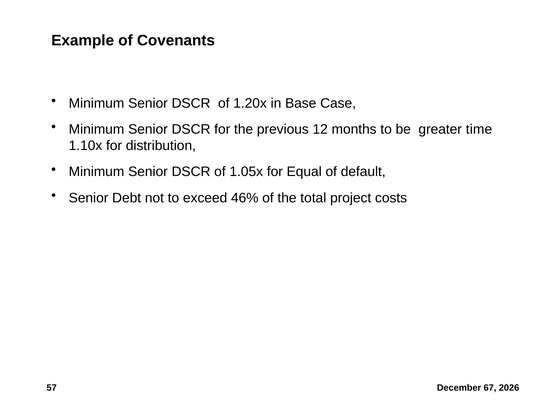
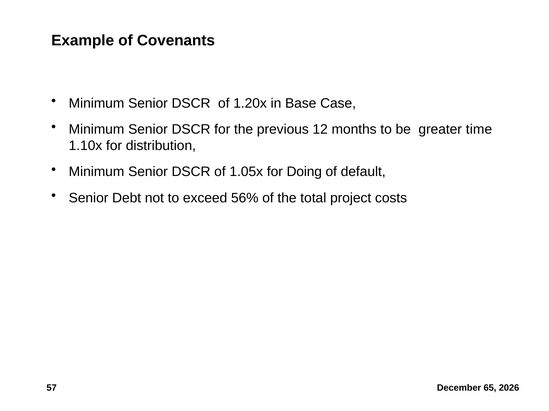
Equal: Equal -> Doing (304, 172)
46%: 46% -> 56% (245, 198)
67: 67 -> 65 (490, 389)
